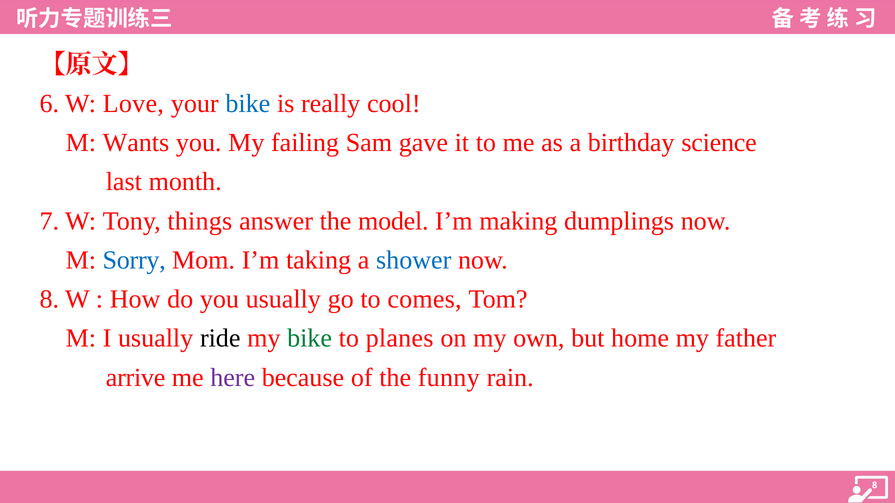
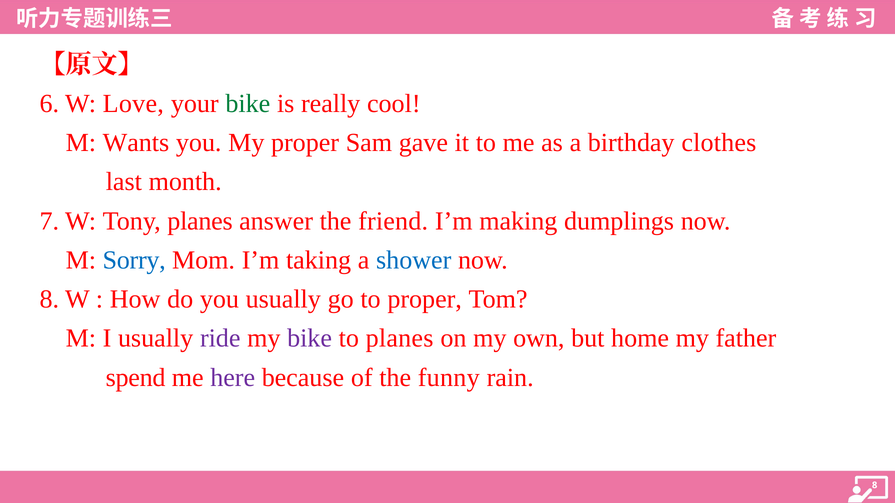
bike colour: blue -> green (248, 104)
My failing: failing -> proper (305, 143)
science: science -> clothes (719, 143)
Tony things: things -> planes (200, 221)
model: model -> friend (393, 221)
to comes: comes -> proper (425, 299)
ride colour: black -> purple (220, 339)
bike colour: green -> purple (310, 339)
arrive: arrive -> spend (136, 378)
